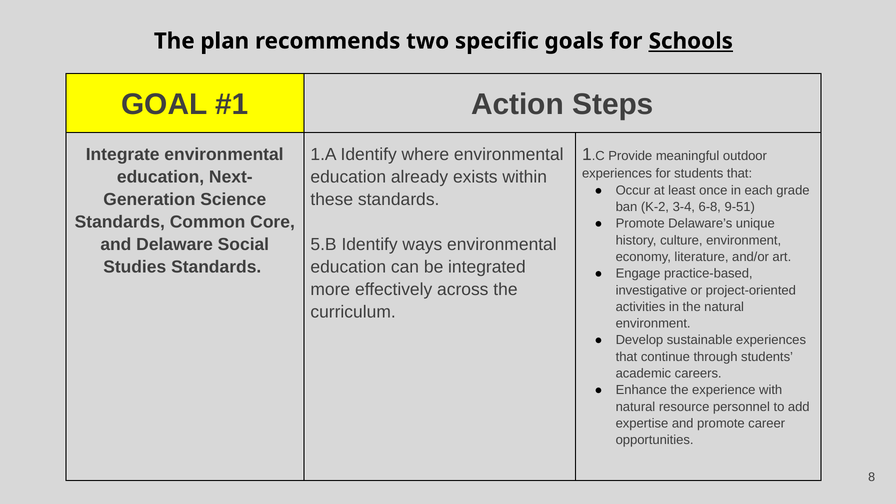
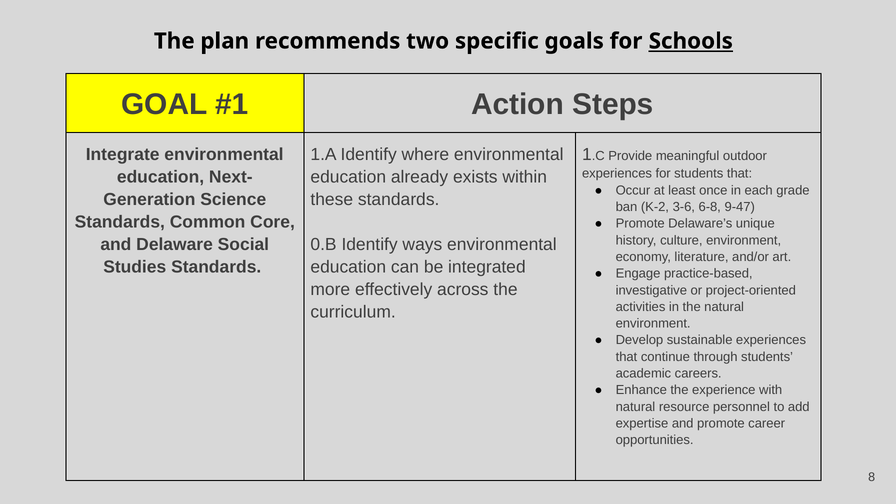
3-4: 3-4 -> 3-6 (684, 207)
9-51: 9-51 -> 9-47 (740, 207)
5.B: 5.B -> 0.B (324, 245)
